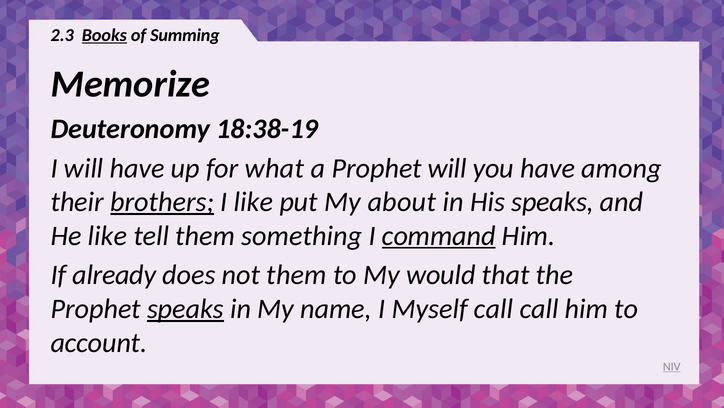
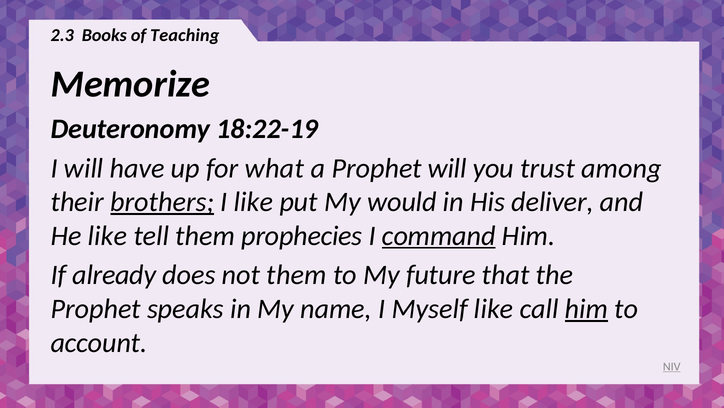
Books underline: present -> none (104, 35)
Summing: Summing -> Teaching (185, 35)
18:38-19: 18:38-19 -> 18:22-19 (267, 129)
you have: have -> trust (548, 168)
about: about -> would (402, 202)
His speaks: speaks -> deliver (553, 202)
something: something -> prophecies (302, 236)
would: would -> future (441, 275)
speaks underline: present -> none (185, 309)
Myself call: call -> like (494, 309)
him underline: none -> present (587, 309)
